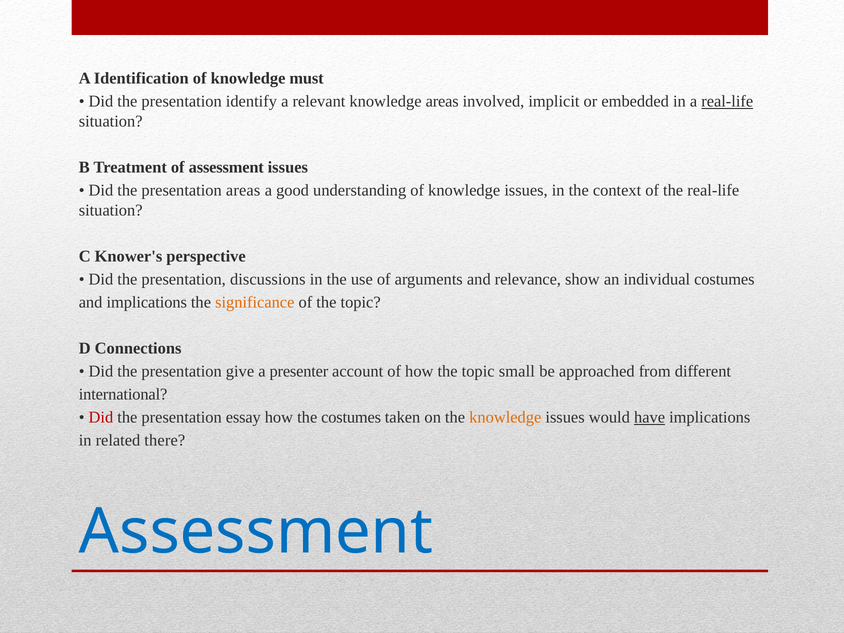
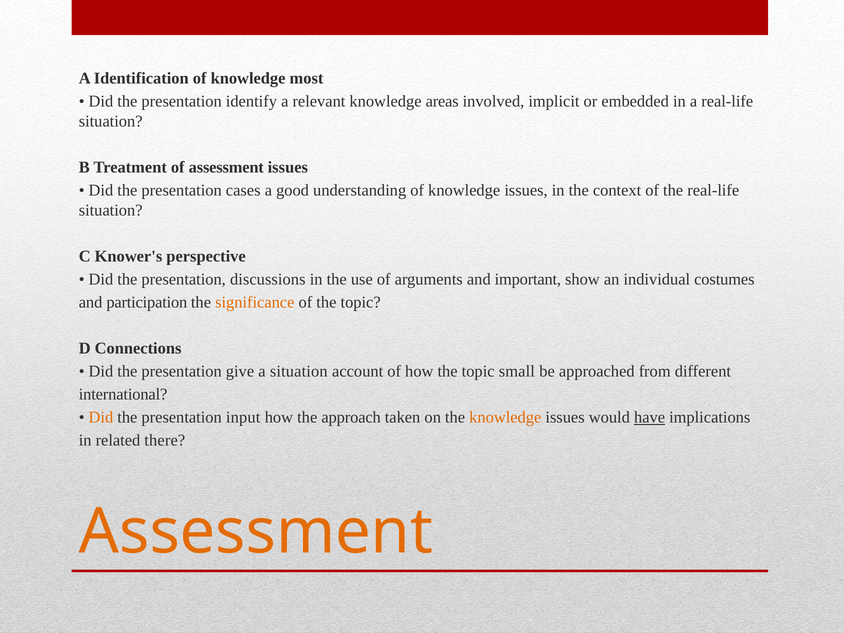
must: must -> most (306, 79)
real-life underline: present -> none (727, 102)
presentation areas: areas -> cases (243, 190)
relevance: relevance -> important (528, 279)
and implications: implications -> participation (147, 302)
a presenter: presenter -> situation (299, 371)
Did colour: red -> orange (101, 417)
essay: essay -> input (243, 417)
the costumes: costumes -> approach (351, 417)
Assessment colour: blue -> orange (256, 532)
